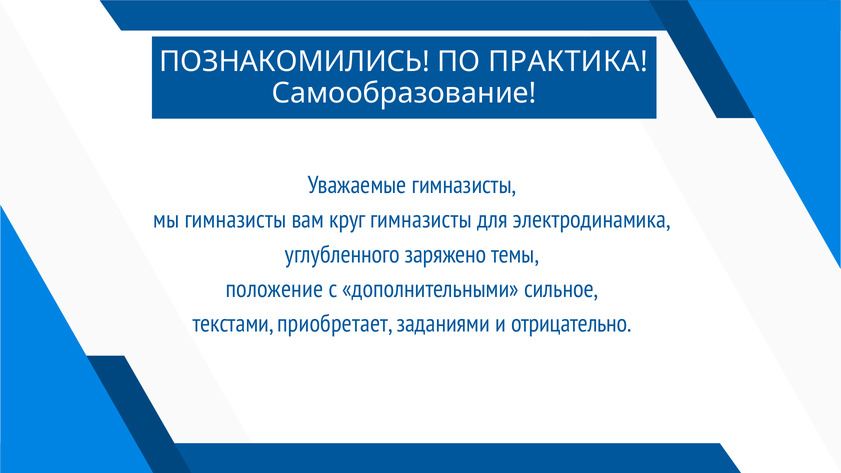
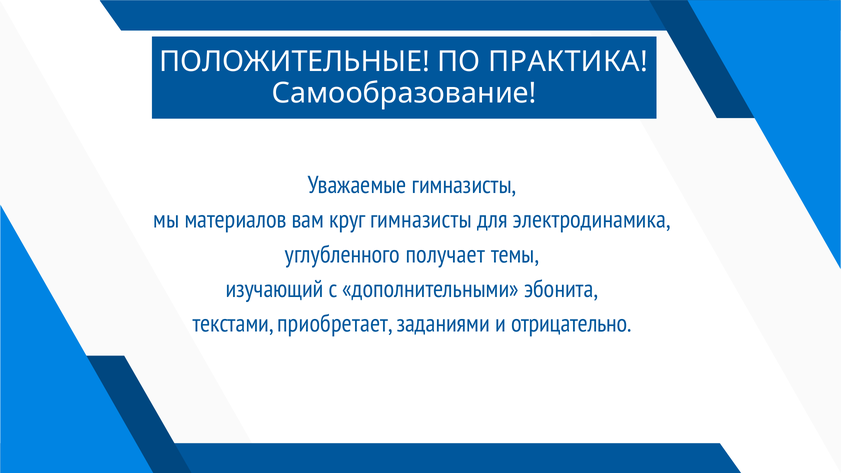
ПОЗНАКОМИЛИСЬ: ПОЗНАКОМИЛИСЬ -> ПОЛОЖИТЕЛЬНЫЕ (295, 62)
мы гимназисты: гимназисты -> материалов (236, 220)
заряжено: заряжено -> получает (445, 255)
положение: положение -> изучающий (275, 289)
сильное: сильное -> эбонита (561, 289)
